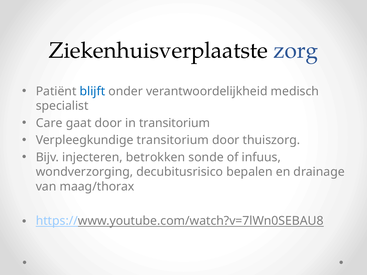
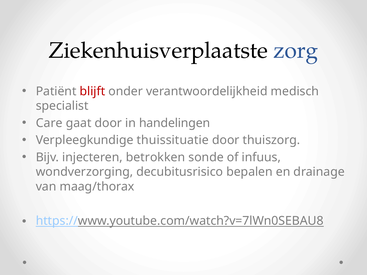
blijft colour: blue -> red (92, 91)
in transitorium: transitorium -> handelingen (175, 123)
Verpleegkundige transitorium: transitorium -> thuissituatie (173, 140)
